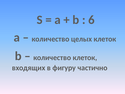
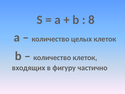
6: 6 -> 8 (91, 20)
